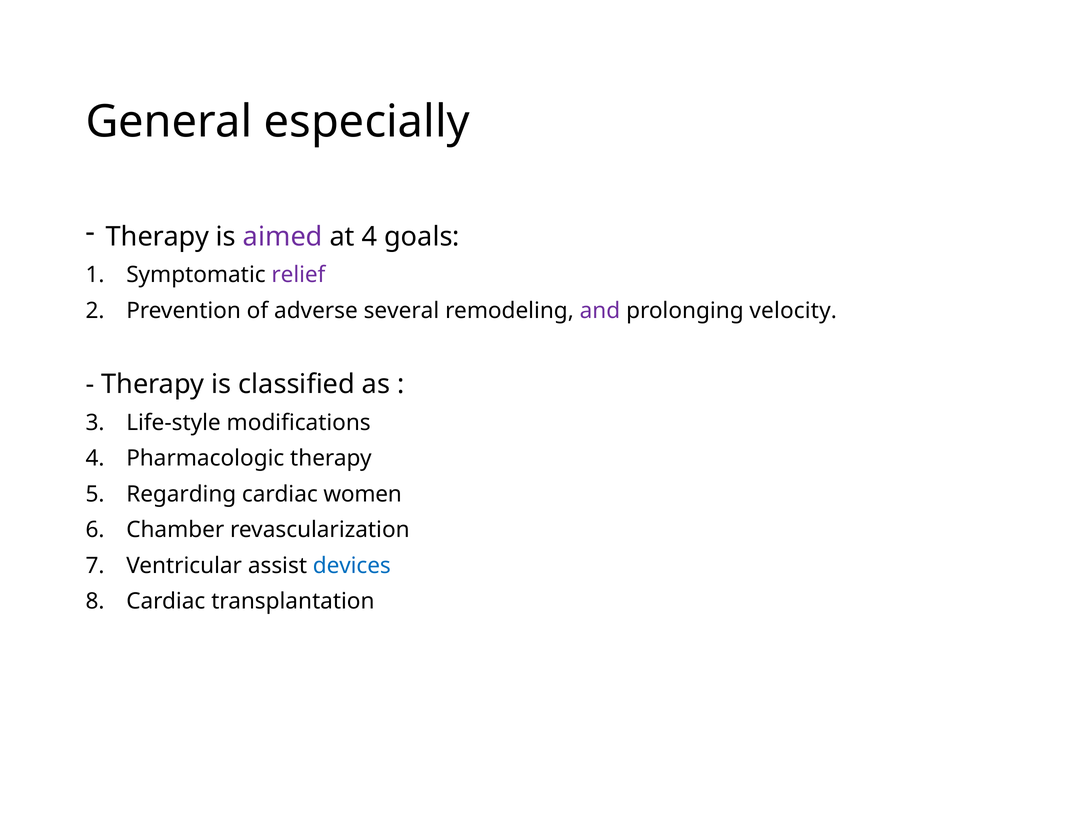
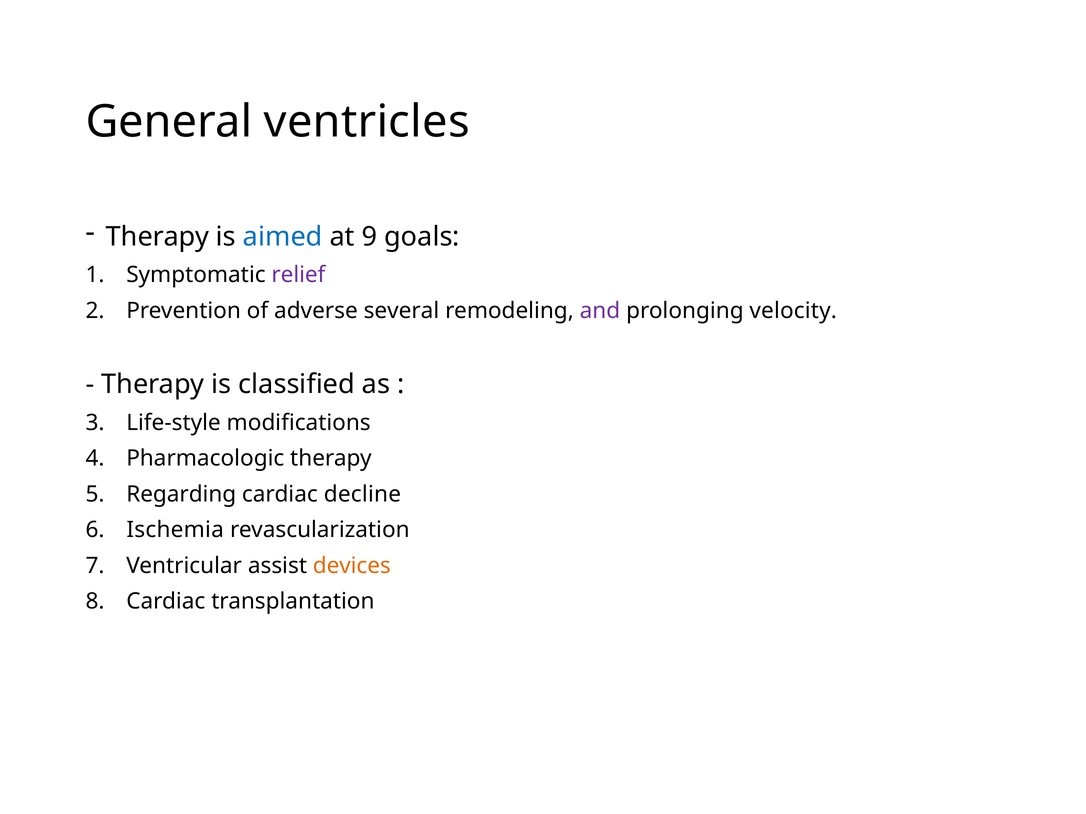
especially: especially -> ventricles (367, 122)
aimed colour: purple -> blue (283, 237)
at 4: 4 -> 9 (369, 237)
women: women -> decline (362, 495)
Chamber: Chamber -> Ischemia (175, 530)
devices colour: blue -> orange (352, 566)
